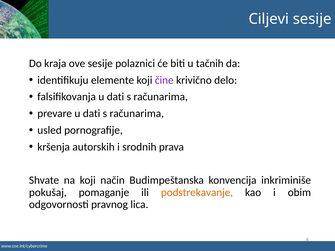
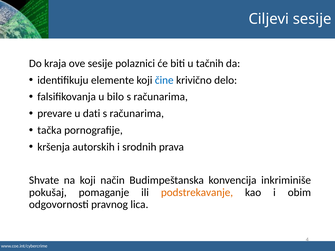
čine colour: purple -> blue (164, 80)
falsifikovanja u dati: dati -> bilo (115, 97)
usled: usled -> tačka (50, 130)
